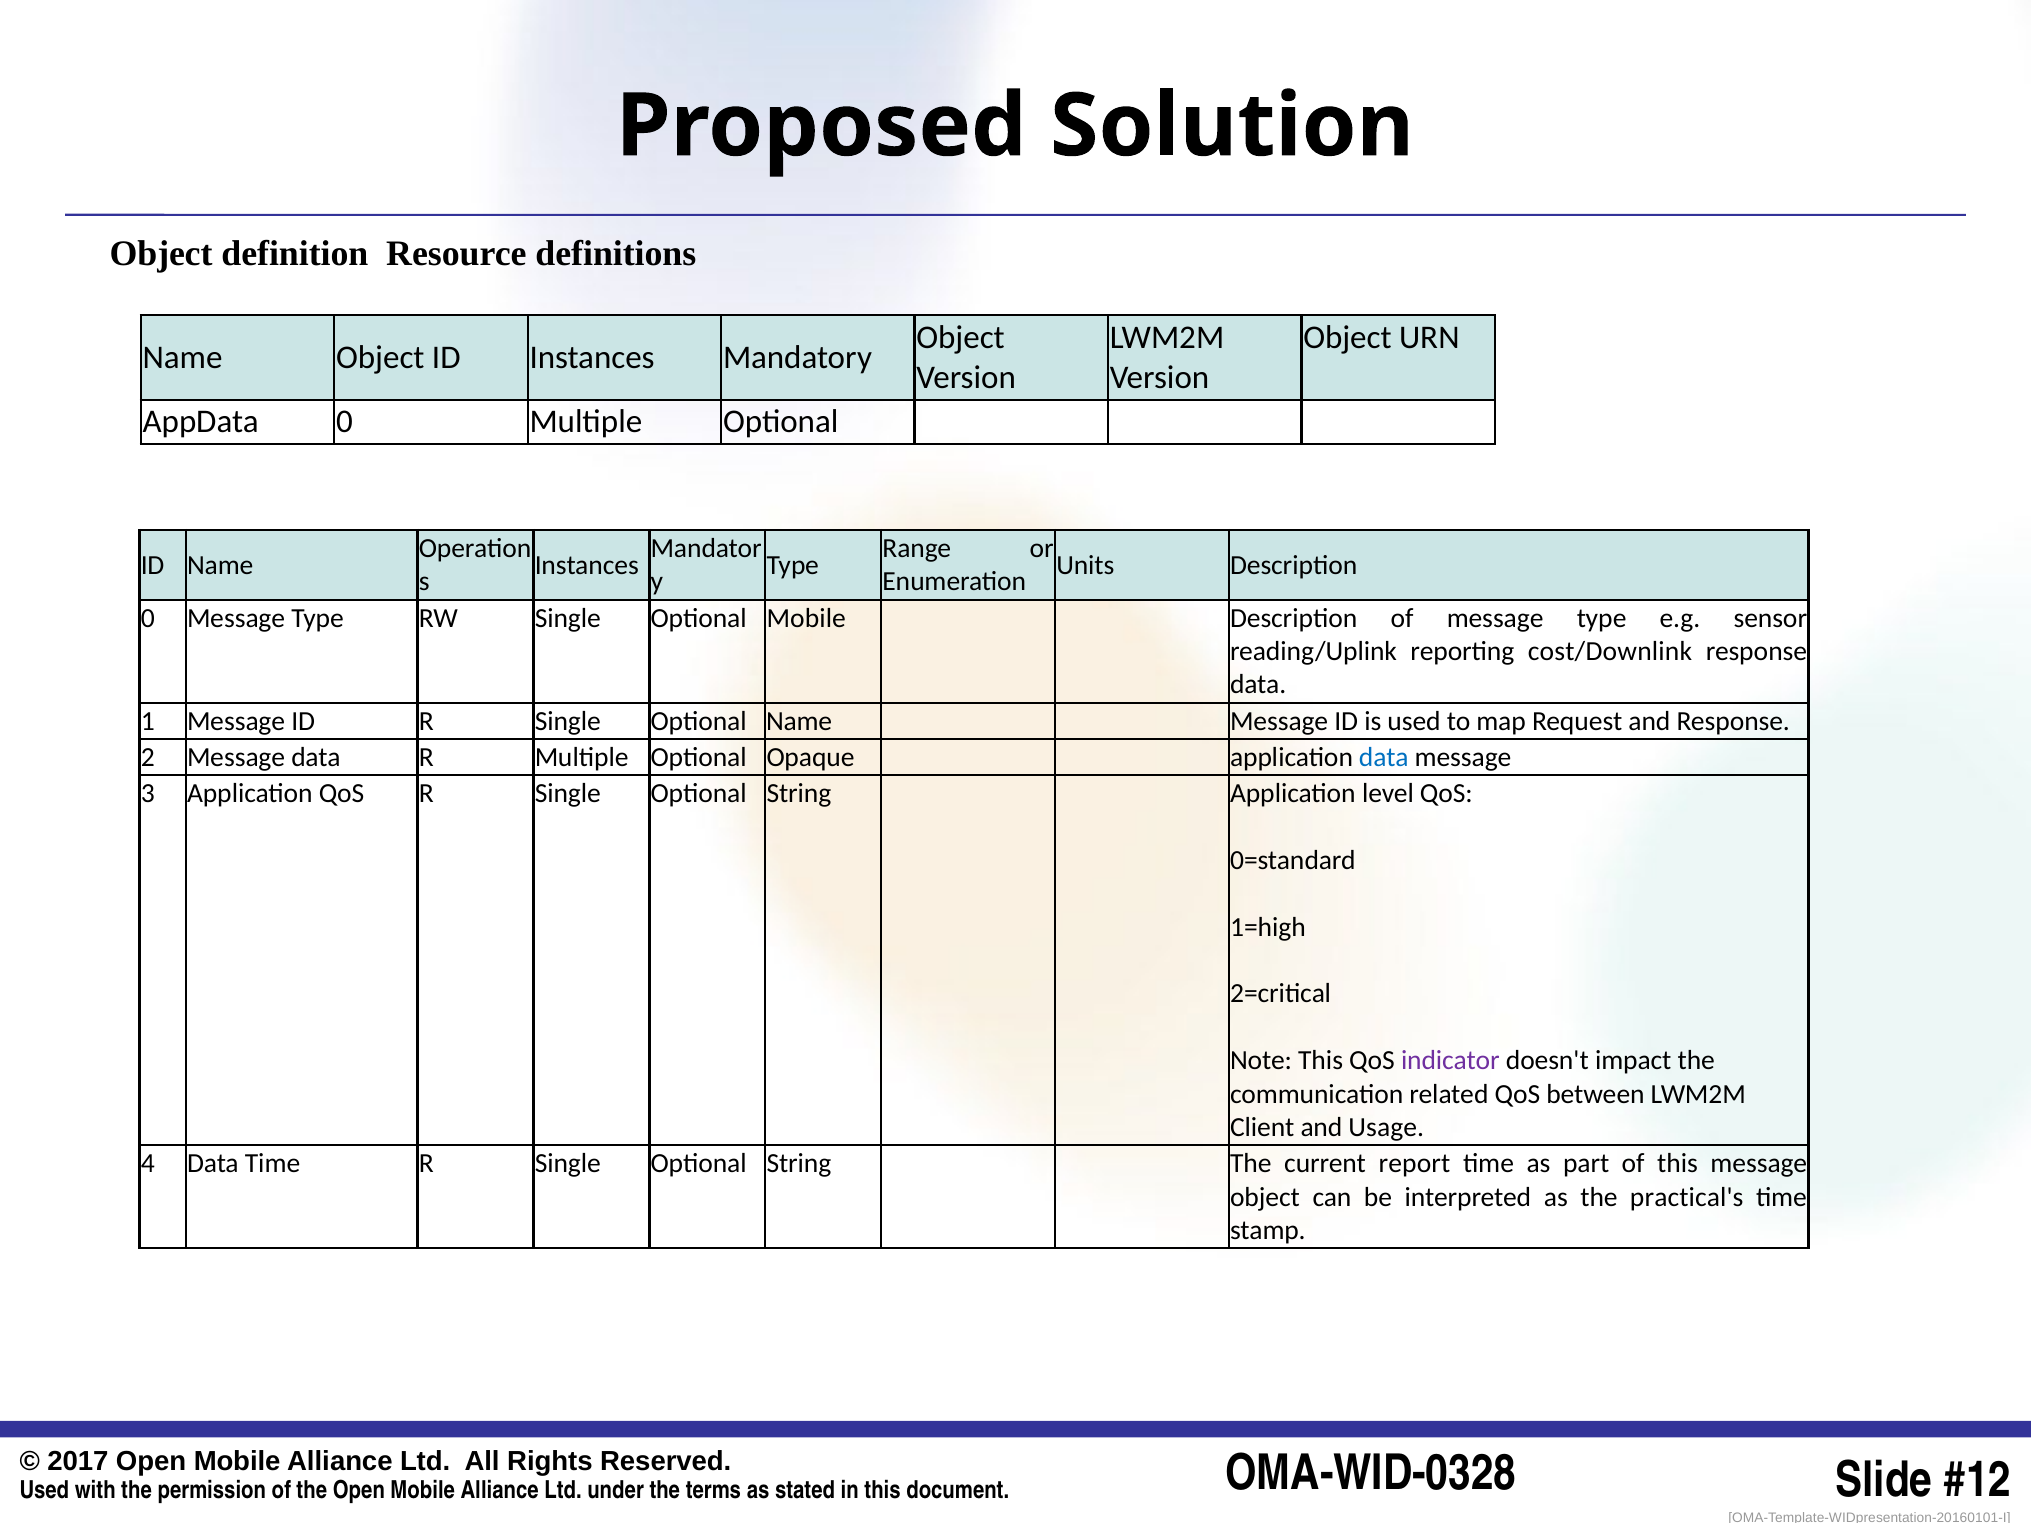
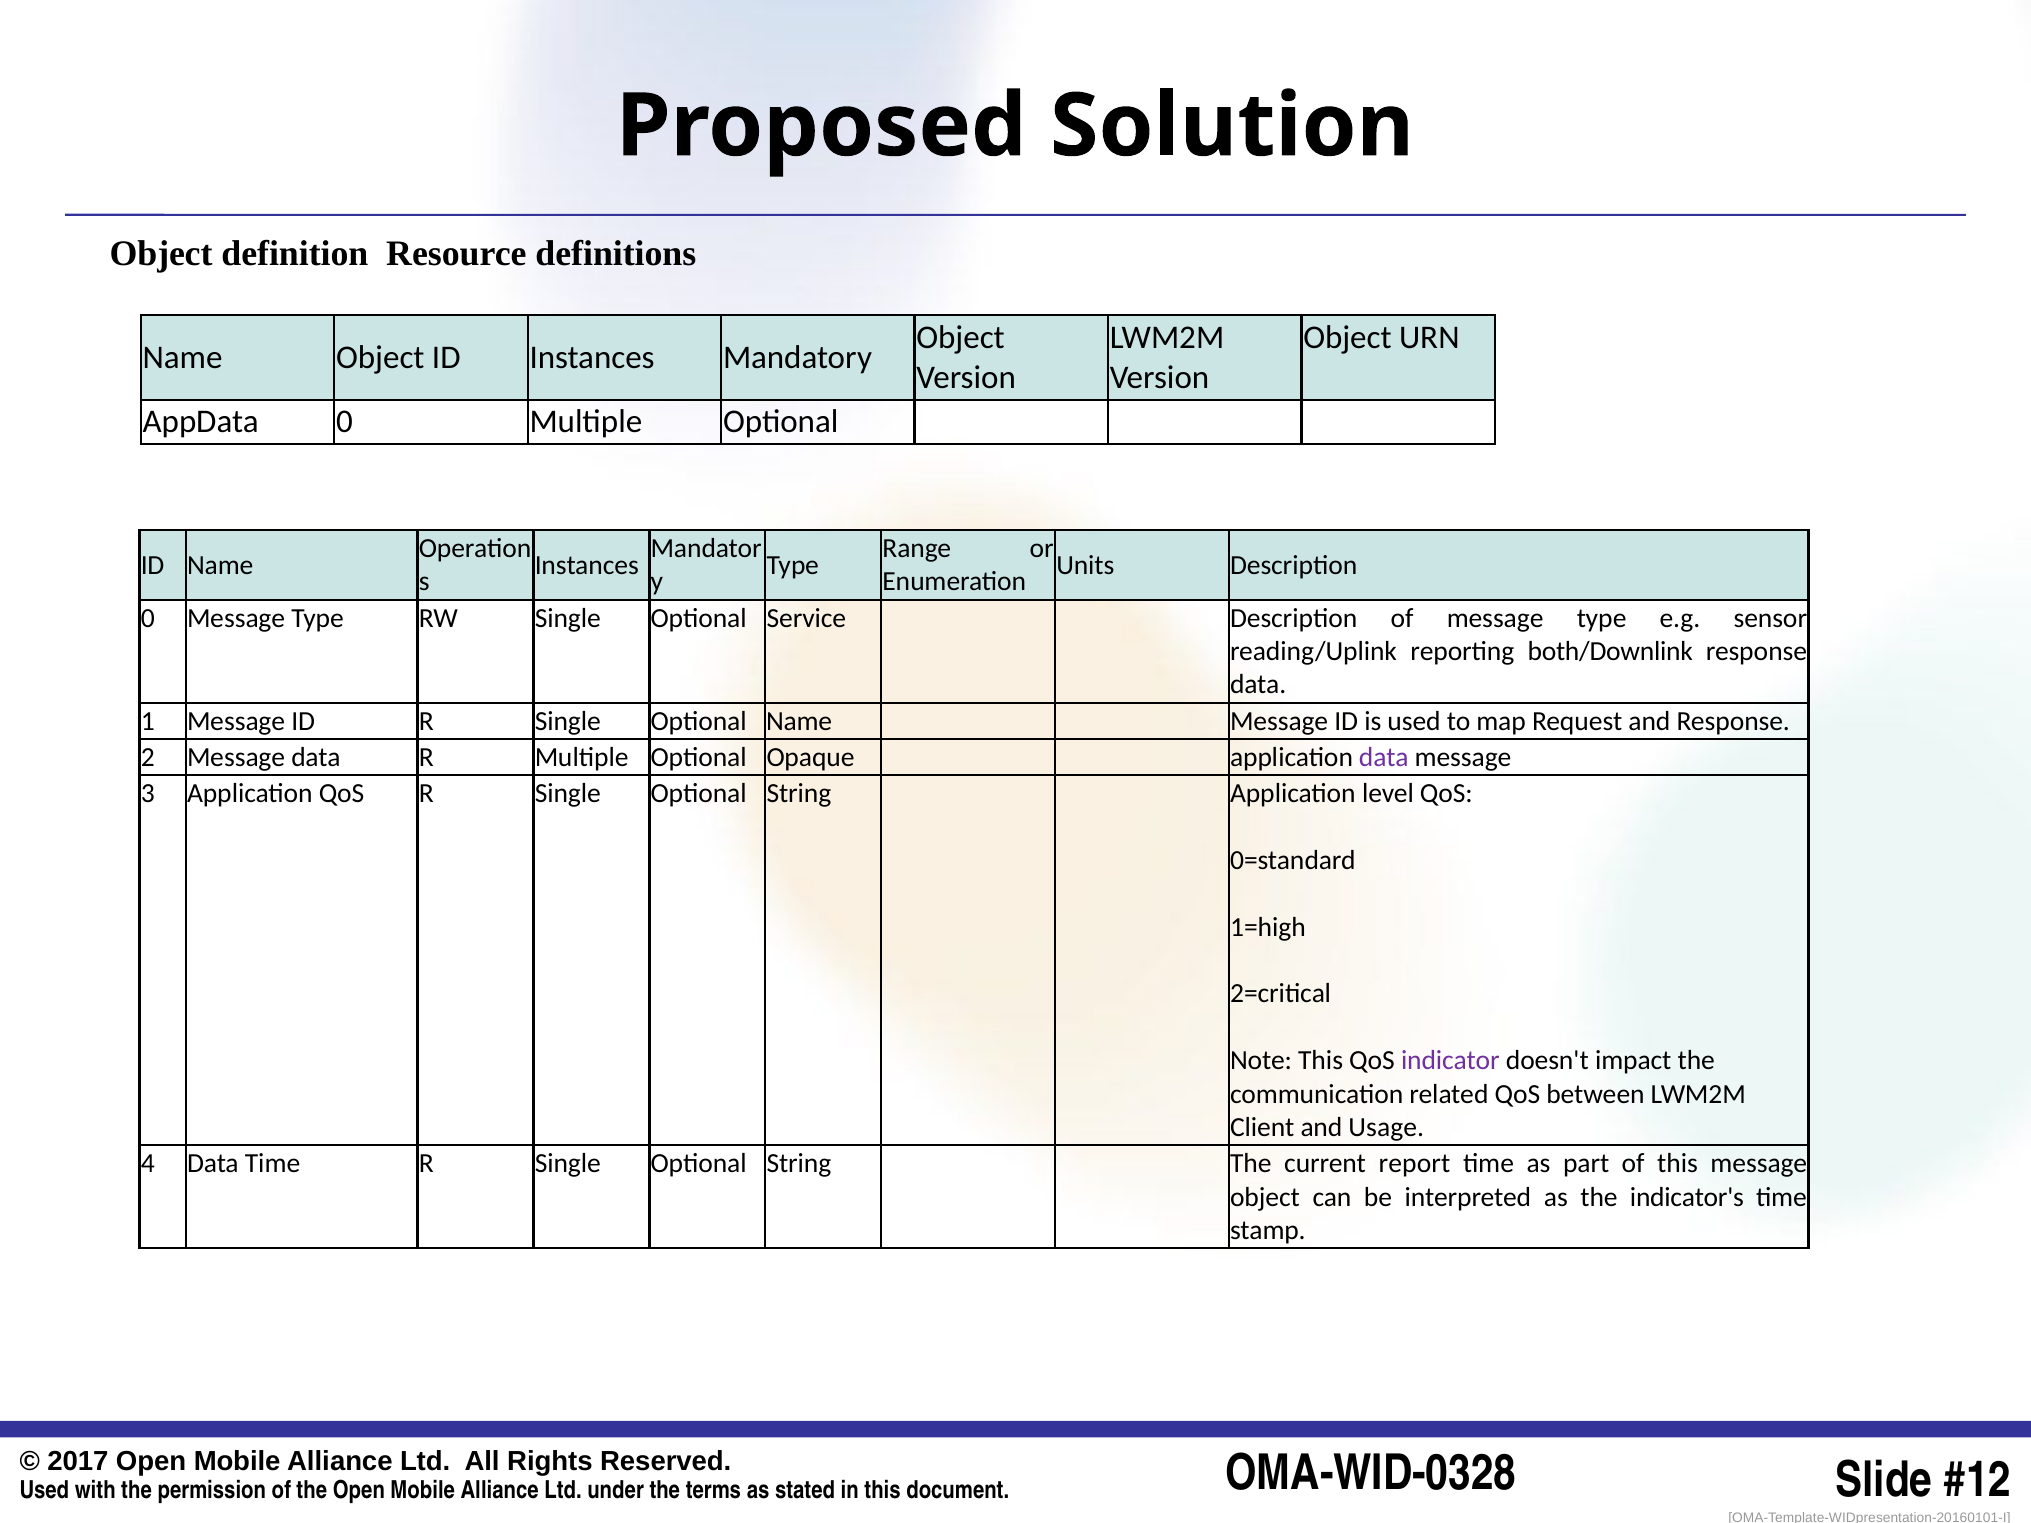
Optional Mobile: Mobile -> Service (806, 618)
cost/Downlink: cost/Downlink -> both/Downlink (1610, 652)
data colour: blue -> purple (1384, 757)
practical's: practical's -> indicator's (1687, 1197)
